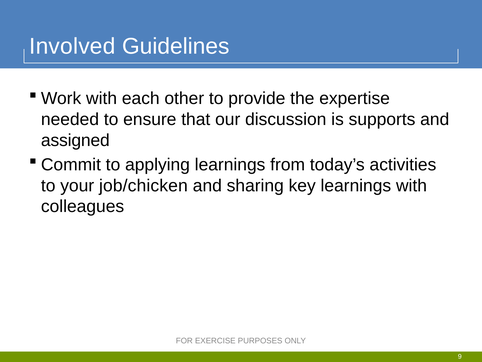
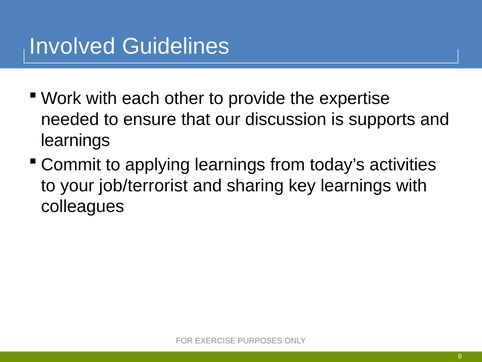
assigned: assigned -> learnings (75, 140)
job/chicken: job/chicken -> job/terrorist (143, 185)
